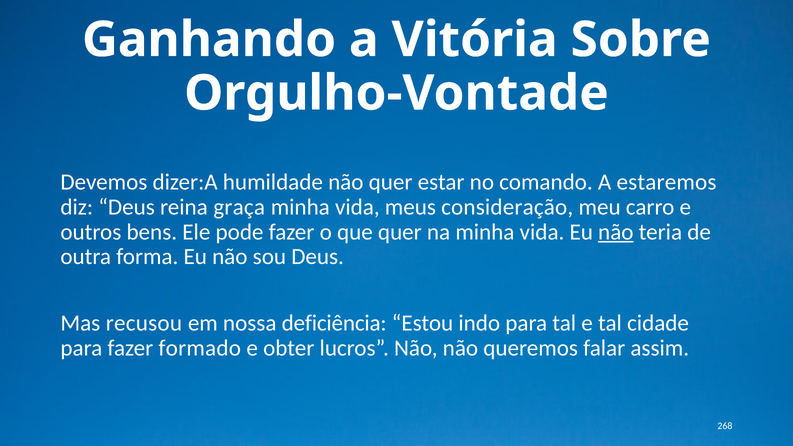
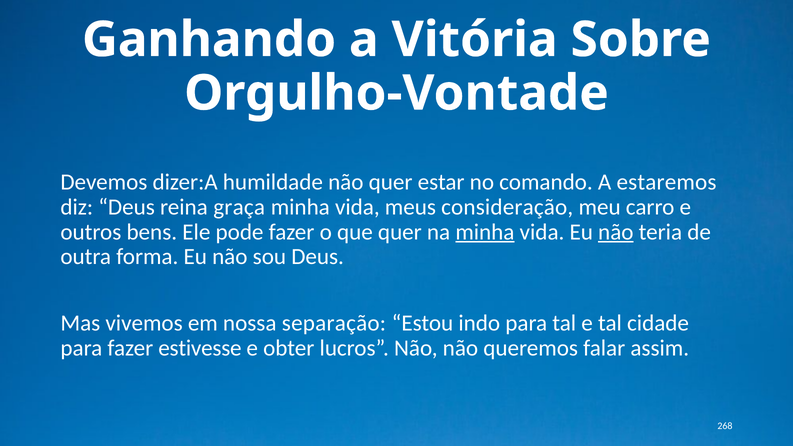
minha underline: none -> present (485, 232)
recusou: recusou -> vivemos (144, 323)
deficiência: deficiência -> separação (334, 323)
formado: formado -> estivesse (200, 348)
